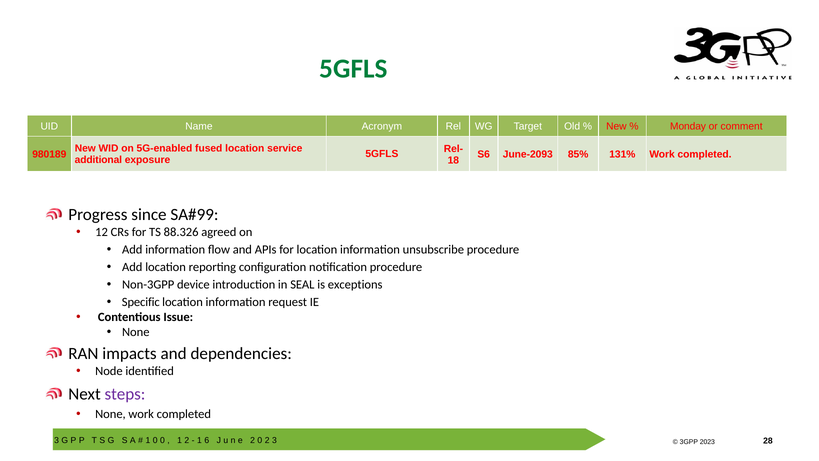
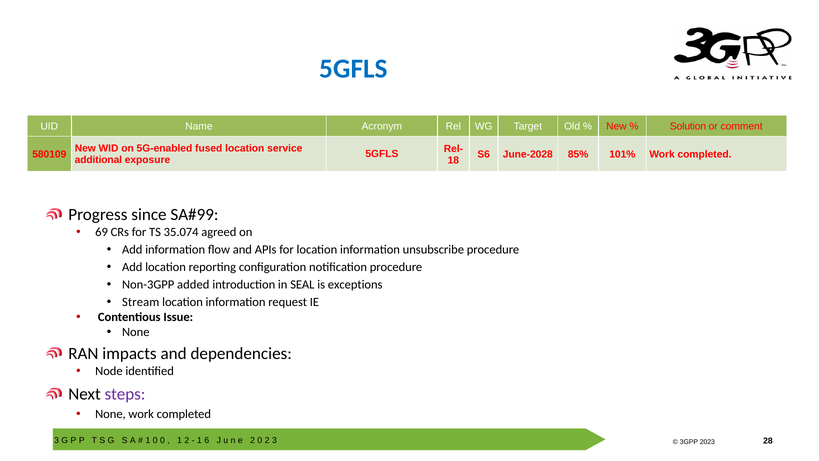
5GFLS colour: green -> blue (353, 68)
Monday: Monday -> Solution (688, 126)
980189: 980189 -> 580109 (49, 154)
June-2093: June-2093 -> June-2028 (528, 154)
131%: 131% -> 101% (622, 154)
12: 12 -> 69 (102, 232)
88.326: 88.326 -> 35.074 (181, 232)
device: device -> added (193, 285)
Specific: Specific -> Stream (141, 302)
